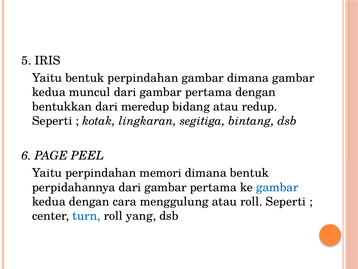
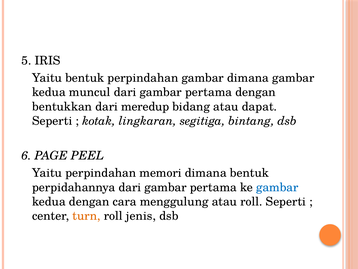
redup: redup -> dapat (259, 106)
turn colour: blue -> orange (86, 216)
yang: yang -> jenis (141, 216)
